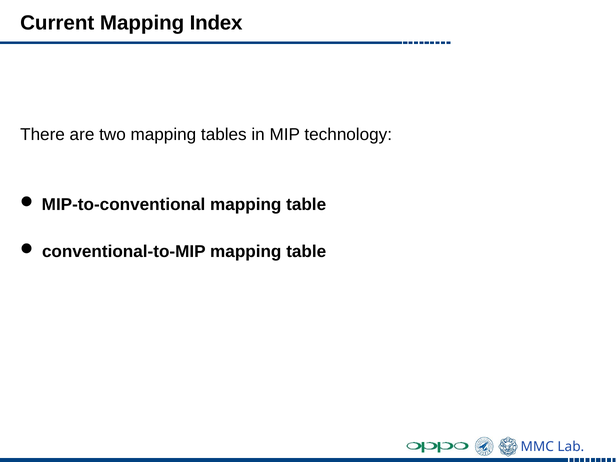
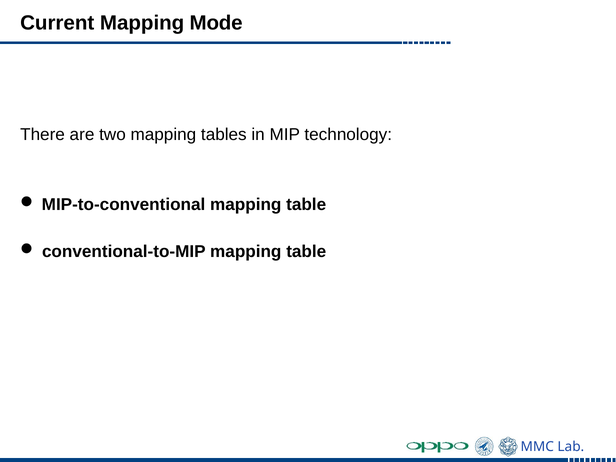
Index: Index -> Mode (216, 23)
